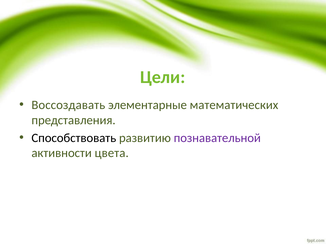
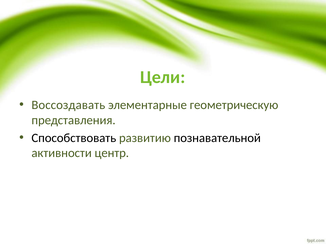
математических: математических -> геометрическую (234, 105)
познавательной colour: purple -> black (217, 138)
цвета: цвета -> центр (112, 153)
